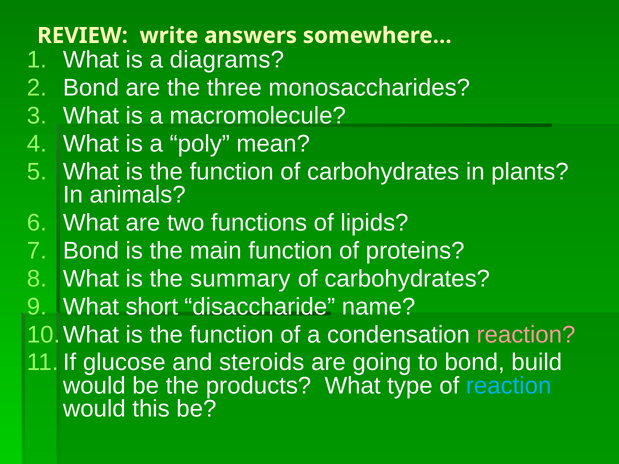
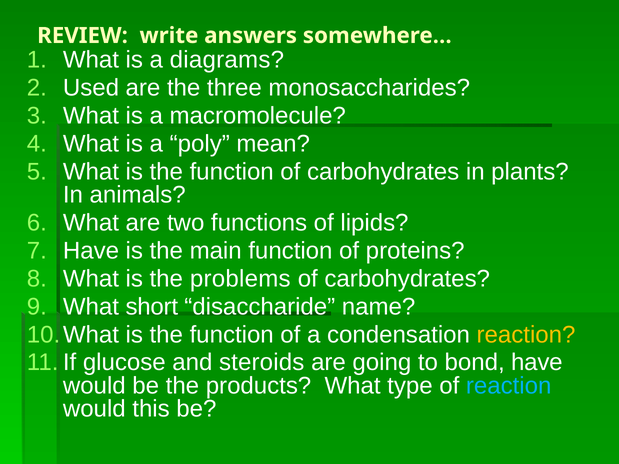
Bond: Bond -> Used (91, 88)
Bond: Bond -> Have (91, 251)
summary: summary -> problems (240, 279)
reaction colour: pink -> yellow (526, 335)
bond build: build -> have (537, 363)
